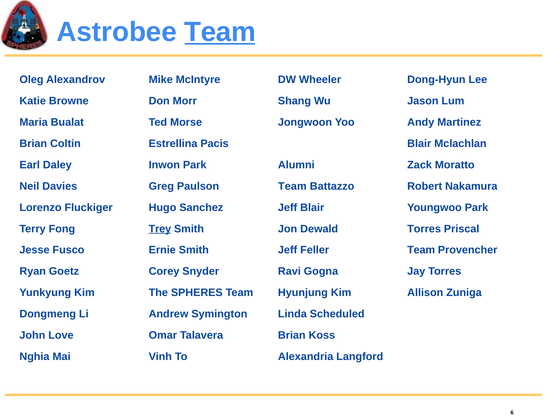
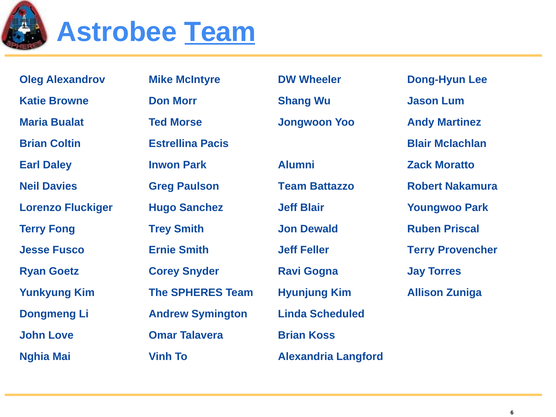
Trey underline: present -> none (160, 229)
Torres: Torres -> Ruben (424, 229)
Team: Team -> Terry (421, 250)
